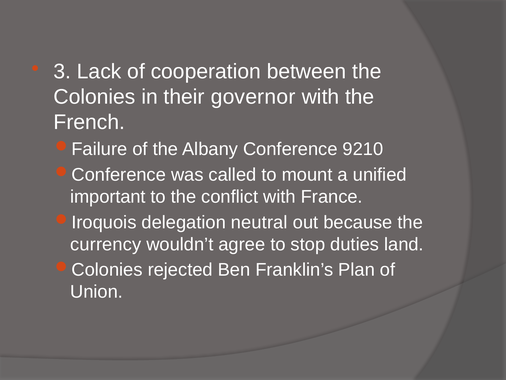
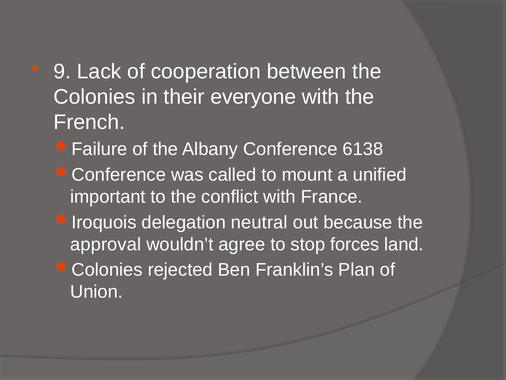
3: 3 -> 9 (62, 71)
governor: governor -> everyone (253, 97)
9210: 9210 -> 6138 (363, 149)
currency: currency -> approval (106, 244)
duties: duties -> forces (355, 244)
